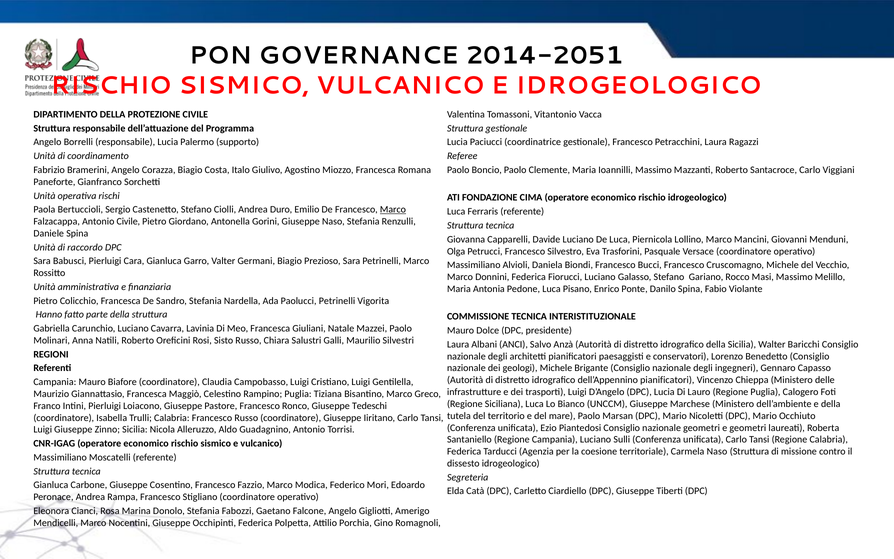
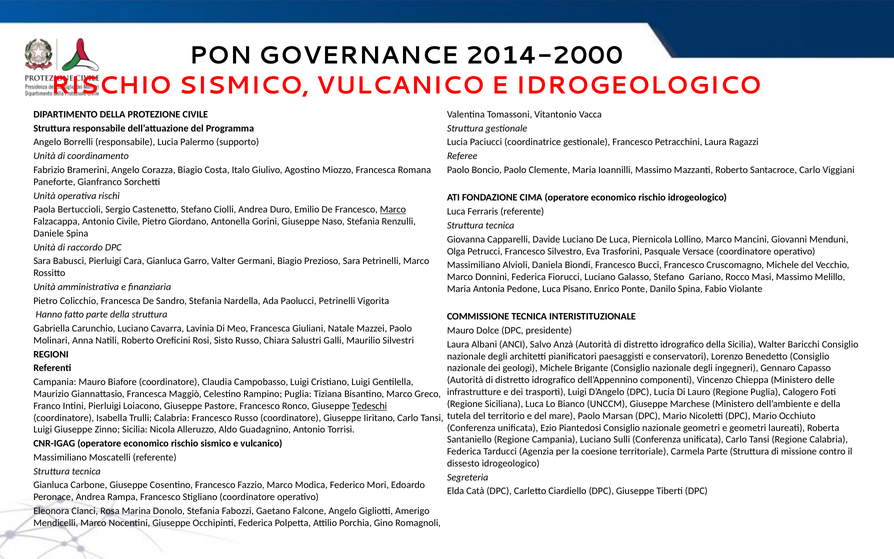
2014-2051: 2014-2051 -> 2014-2000 (545, 56)
dell’Appennino pianificatori: pianificatori -> componenti (667, 380)
Tedeschi underline: none -> present (370, 406)
Carmela Naso: Naso -> Parte (717, 451)
